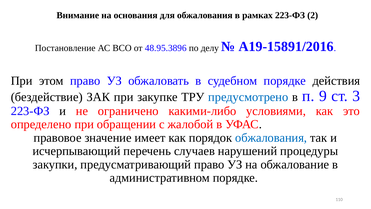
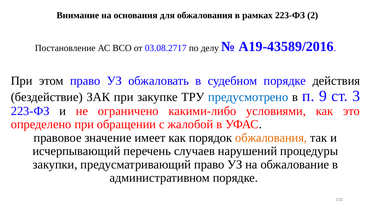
48.95.3896: 48.95.3896 -> 03.08.2717 (166, 48)
А19-15891/2016: А19-15891/2016 -> А19-43589/2016 (286, 47)
обжалования colour: blue -> orange (271, 138)
